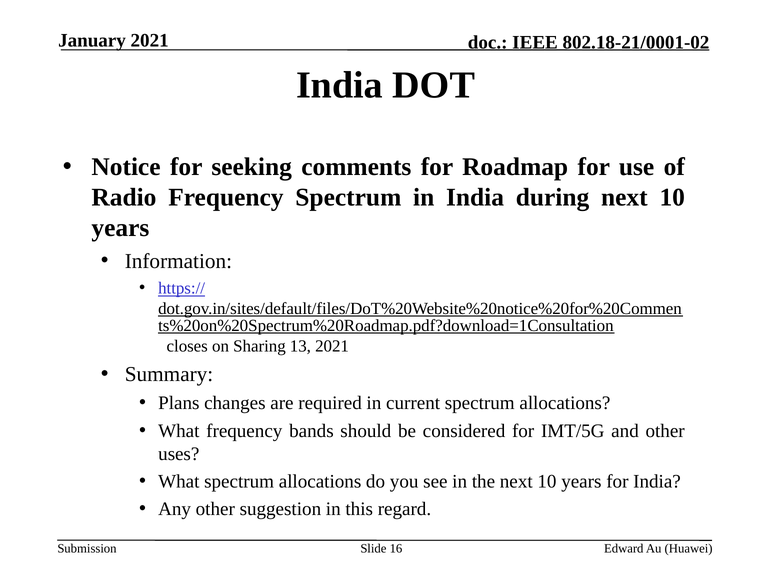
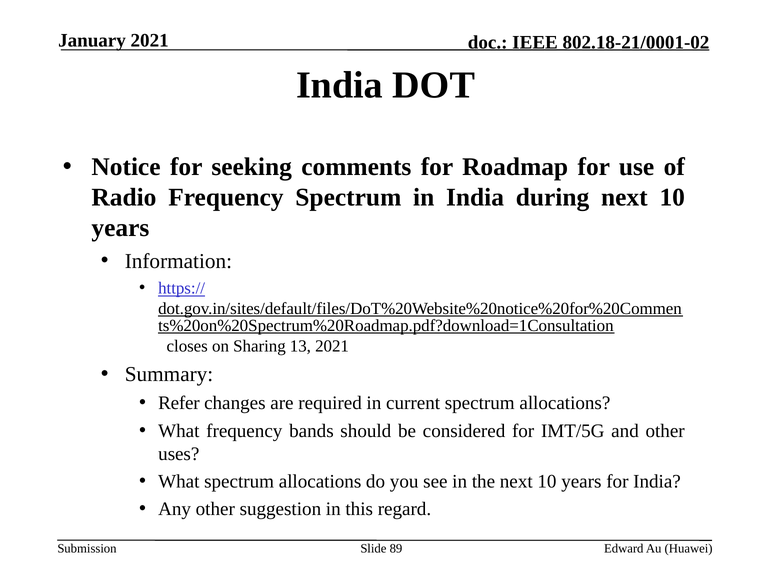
Plans: Plans -> Refer (179, 403)
16: 16 -> 89 (396, 549)
